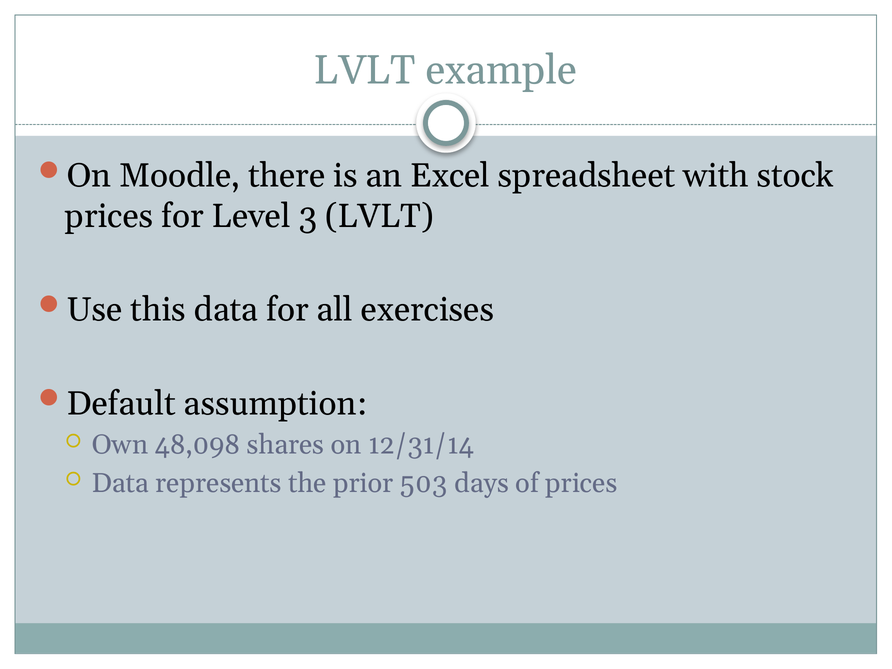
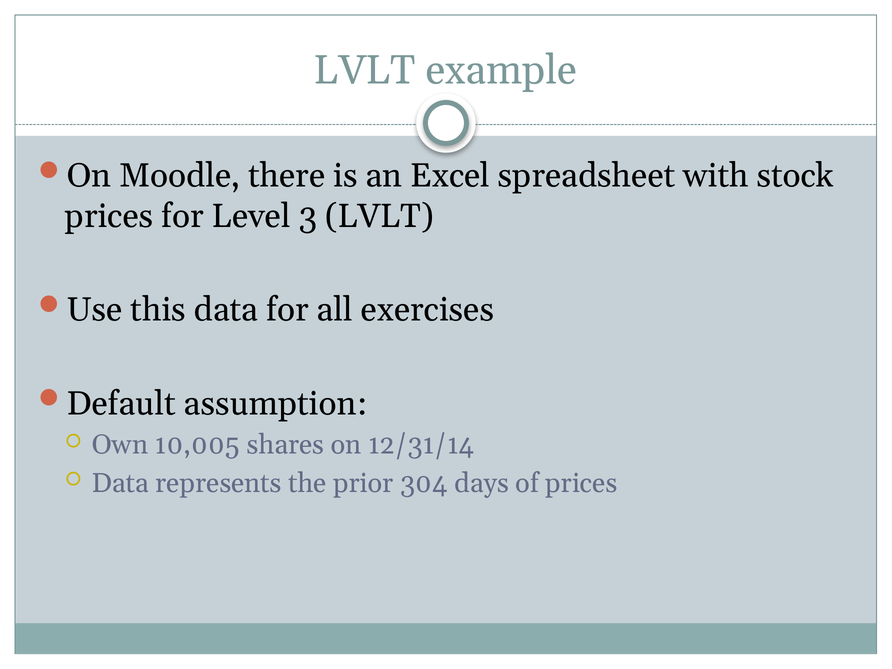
48,098: 48,098 -> 10,005 (197, 445)
503: 503 -> 304 (424, 483)
